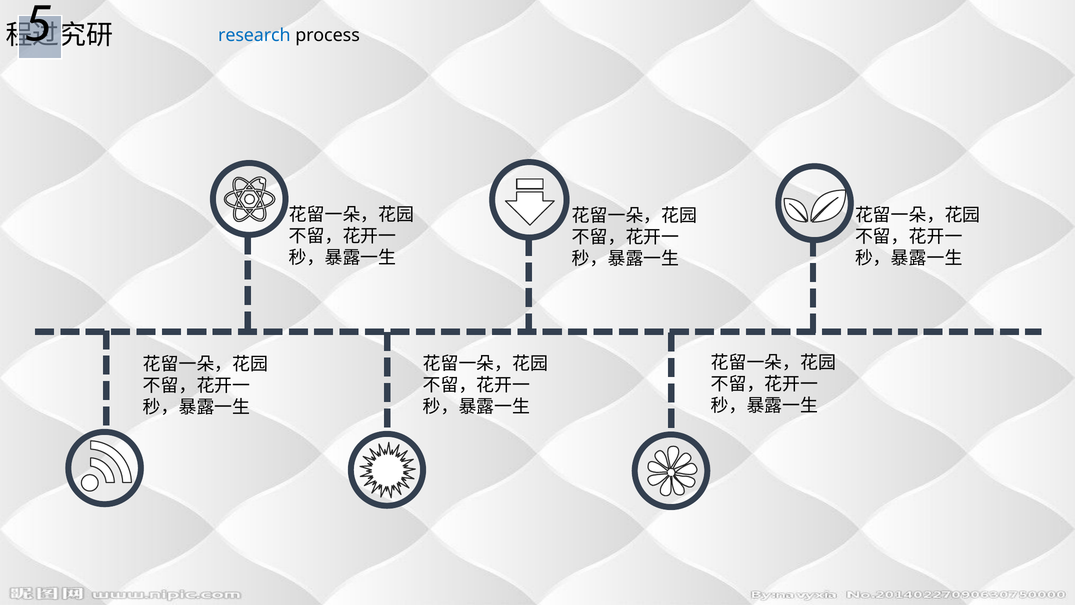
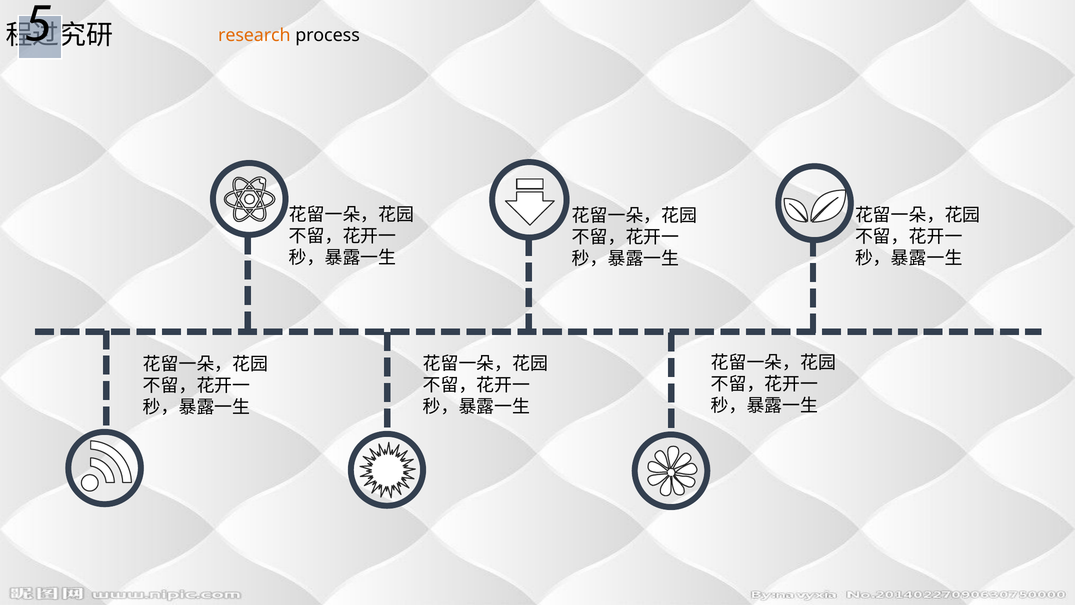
research colour: blue -> orange (254, 35)
